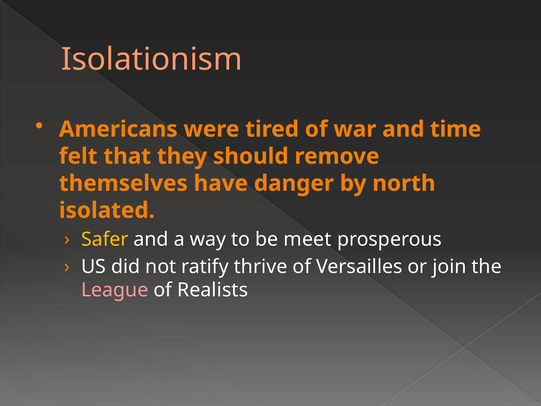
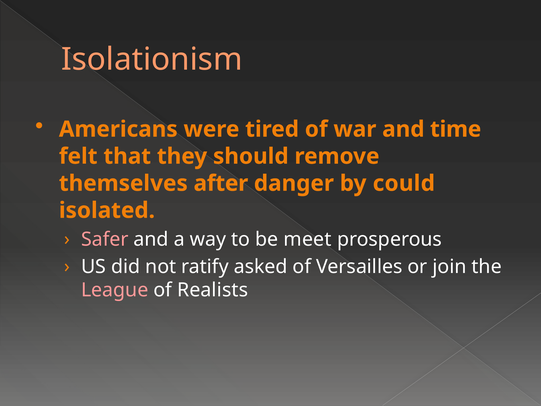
have: have -> after (221, 183)
north: north -> could (404, 183)
Safer colour: yellow -> pink (105, 239)
thrive: thrive -> asked (261, 267)
